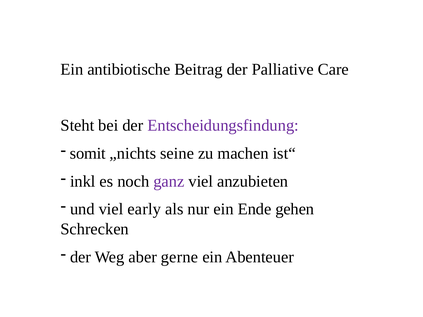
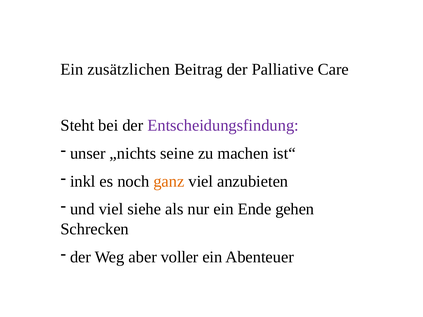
antibiotische: antibiotische -> zusätzlichen (129, 69)
somit: somit -> unser (88, 153)
ganz colour: purple -> orange (169, 181)
early: early -> siehe (144, 209)
gerne: gerne -> voller (180, 257)
